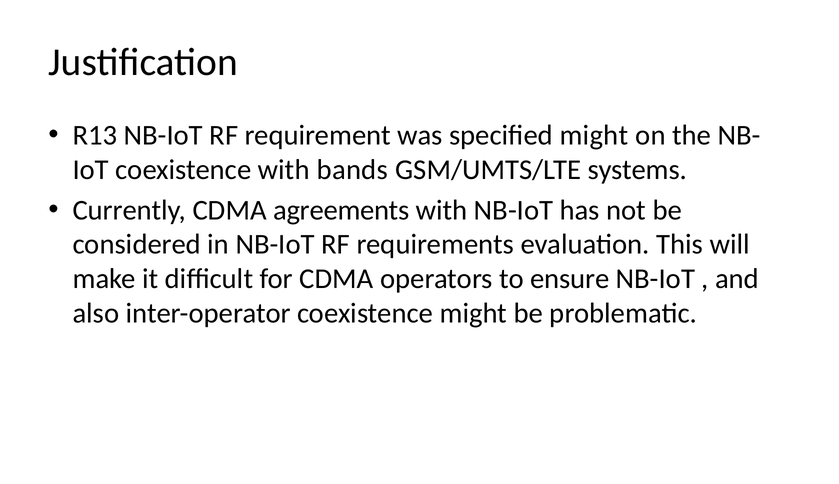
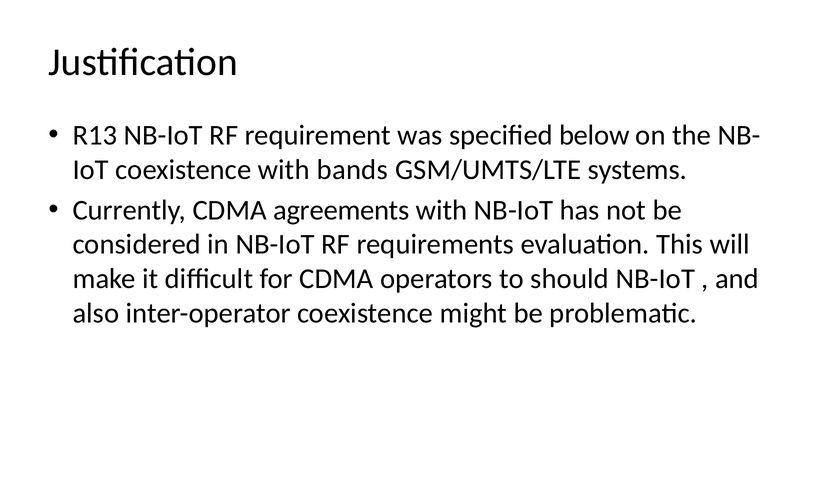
specified might: might -> below (594, 135)
ensure: ensure -> should (570, 279)
